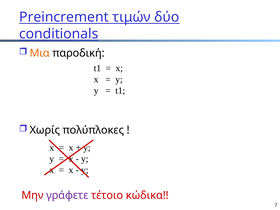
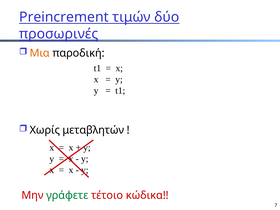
conditionals: conditionals -> προσωρινές (59, 34)
πολύπλοκες: πολύπλοκες -> μεταβλητών (93, 130)
γράφετε colour: purple -> green (67, 195)
